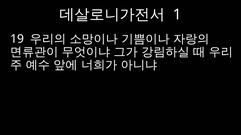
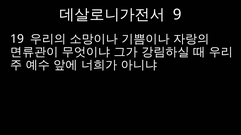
1: 1 -> 9 (177, 15)
